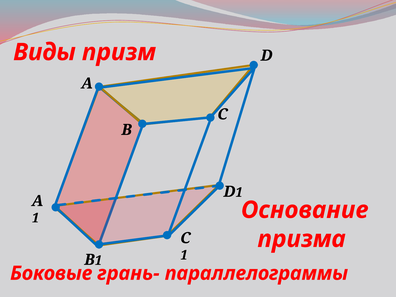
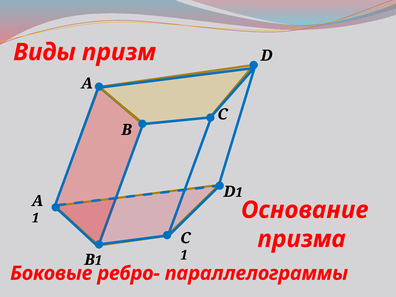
грань-: грань- -> ребро- (129, 273)
